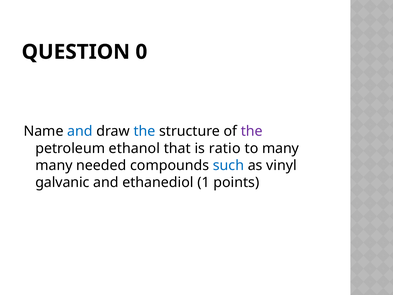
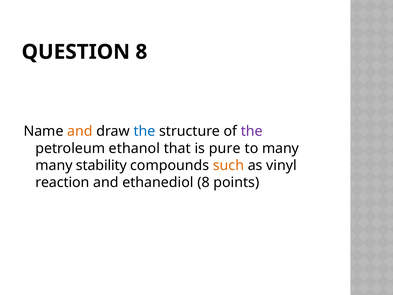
QUESTION 0: 0 -> 8 (141, 52)
and colour: blue -> orange (80, 131)
ratio: ratio -> pure (225, 148)
needed: needed -> stability (101, 165)
such colour: blue -> orange (228, 165)
galvanic: galvanic -> reaction (62, 182)
ethanediol 1: 1 -> 8 (203, 182)
